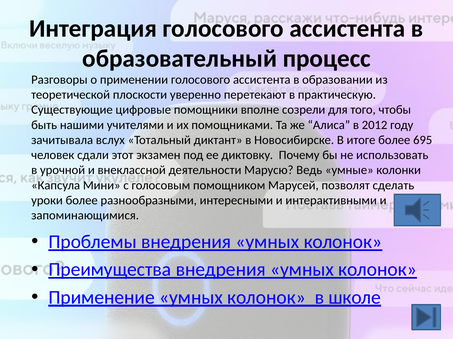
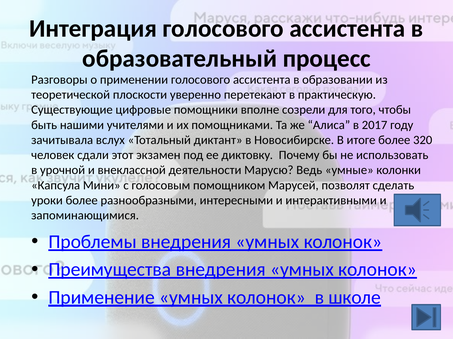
2012: 2012 -> 2017 (375, 125)
695: 695 -> 320 (423, 140)
